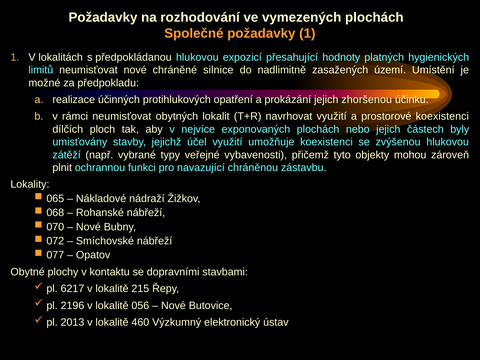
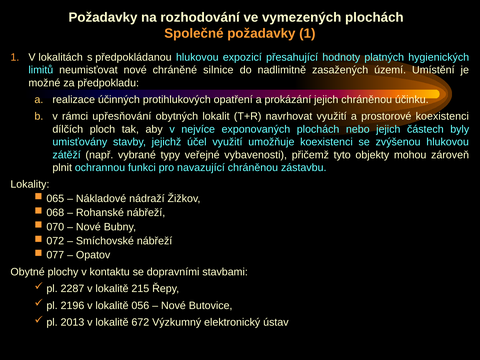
jejich zhoršenou: zhoršenou -> chráněnou (367, 100)
rámci neumisťovat: neumisťovat -> upřesňování (122, 116)
6217: 6217 -> 2287 (72, 289)
460: 460 -> 672 (140, 322)
